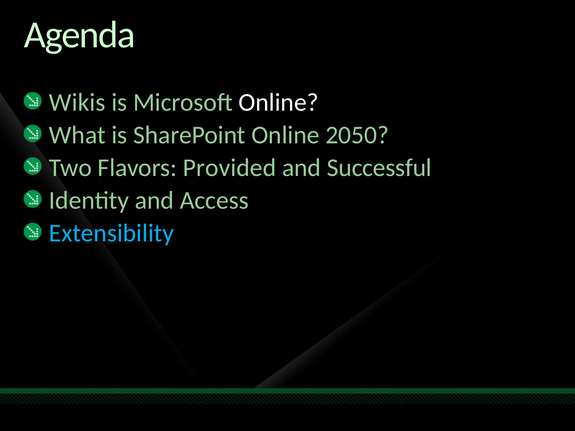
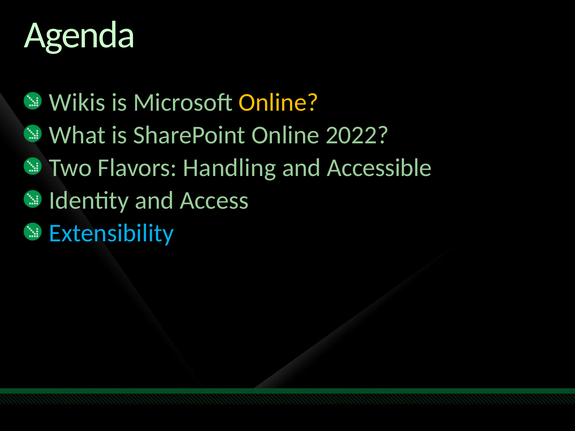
Online colour: white -> yellow (279, 102)
2050: 2050 -> 2022 (357, 135)
Provided: Provided -> Handling (230, 168)
Successful: Successful -> Accessible (379, 168)
